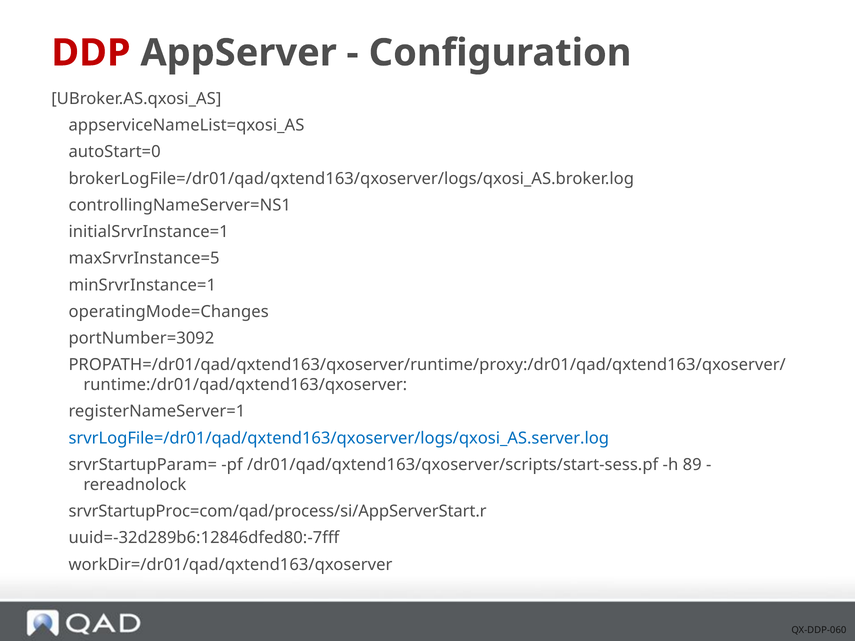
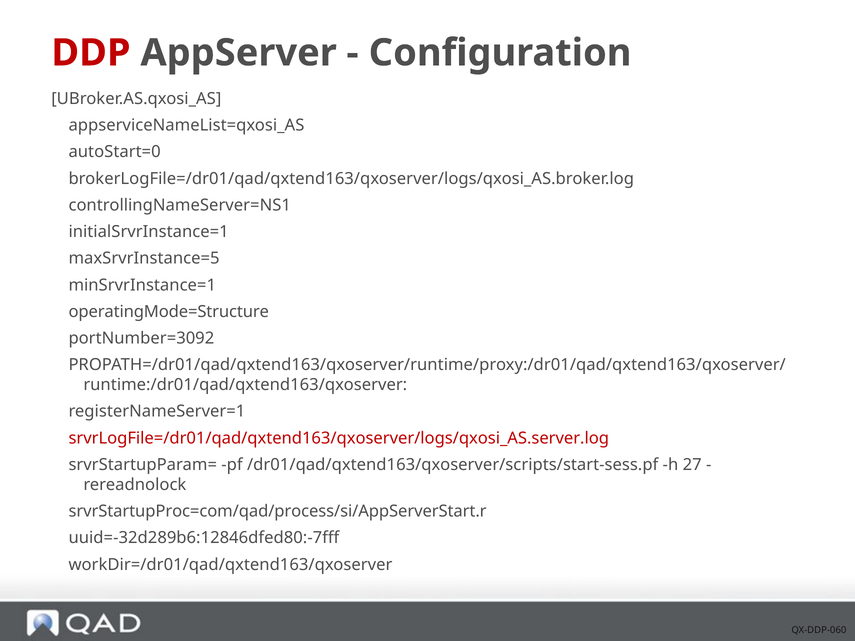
operatingMode=Changes: operatingMode=Changes -> operatingMode=Structure (169, 312)
srvrLogFile=/dr01/qad/qxtend163/qxoserver/logs/qxosi_AS.server.log colour: blue -> red (339, 438)
89: 89 -> 27 (692, 465)
